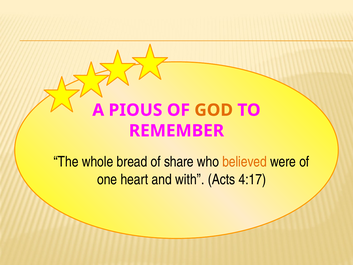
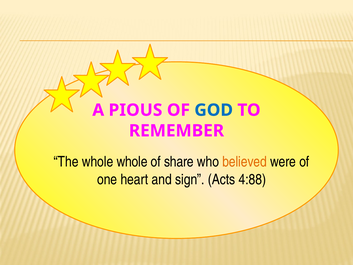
GOD colour: orange -> blue (214, 110)
whole bread: bread -> whole (132, 162)
with: with -> sign (190, 179)
4:17: 4:17 -> 4:88 (252, 179)
